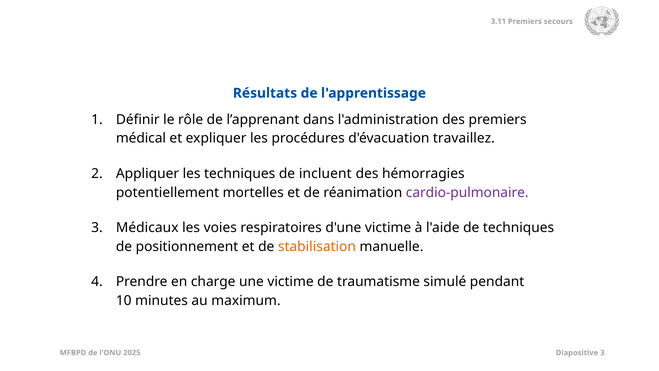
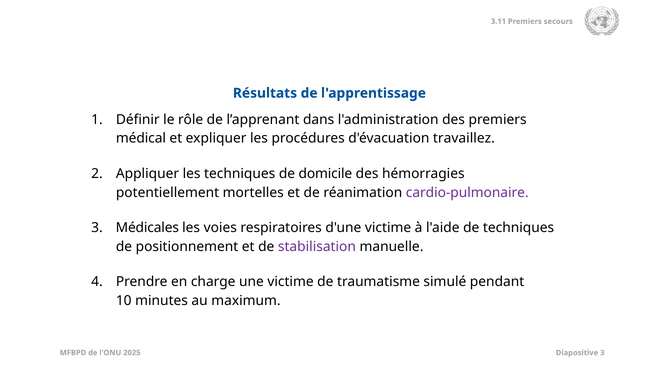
incluent: incluent -> domicile (325, 174)
Médicaux: Médicaux -> Médicales (147, 228)
stabilisation colour: orange -> purple (317, 246)
